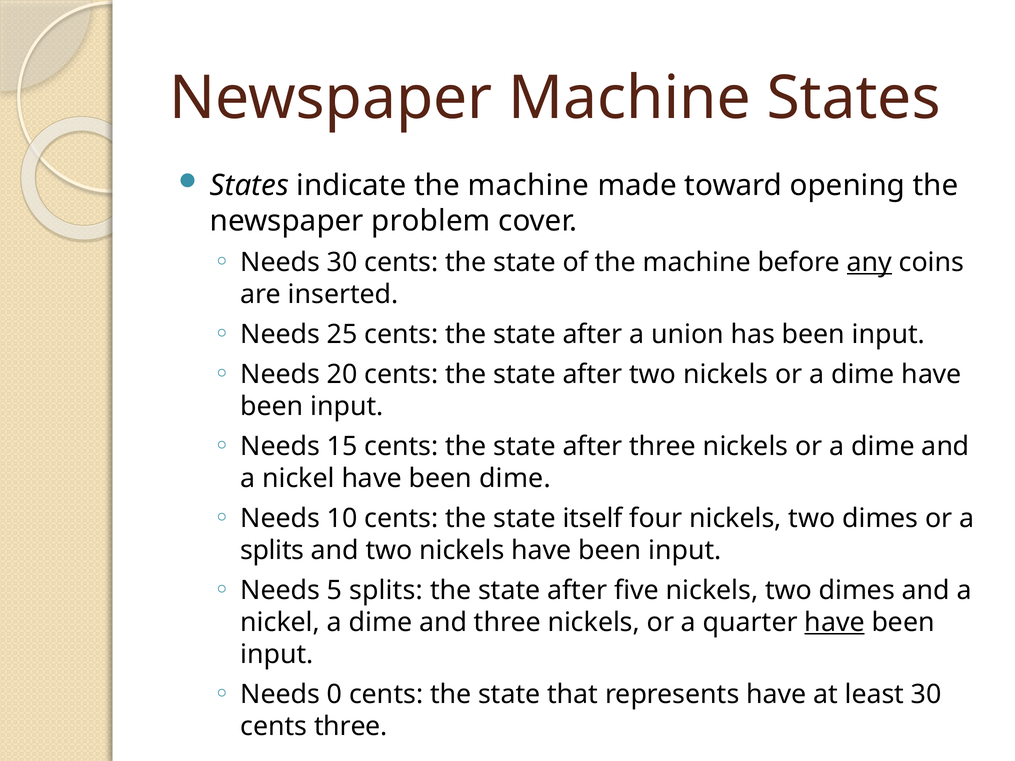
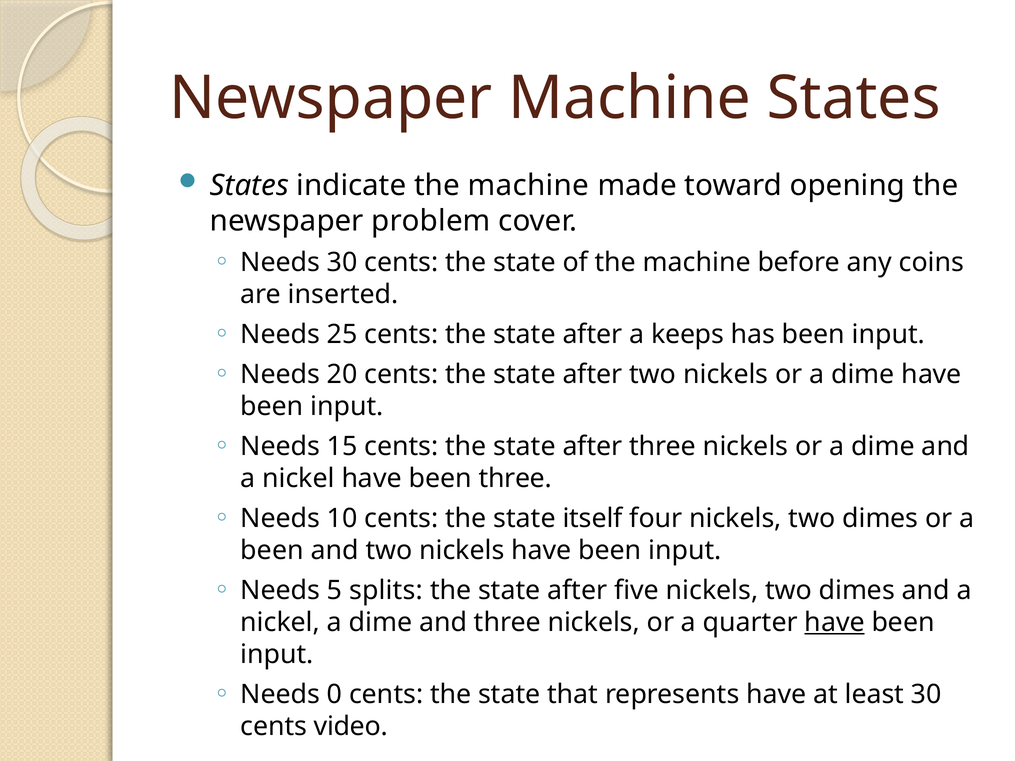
any underline: present -> none (869, 262)
union: union -> keeps (688, 334)
been dime: dime -> three (515, 478)
splits: splits -> been (272, 550)
cents three: three -> video (351, 727)
